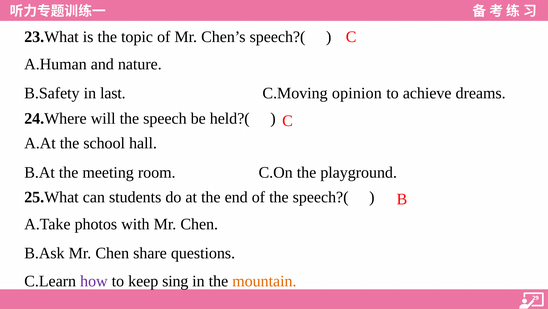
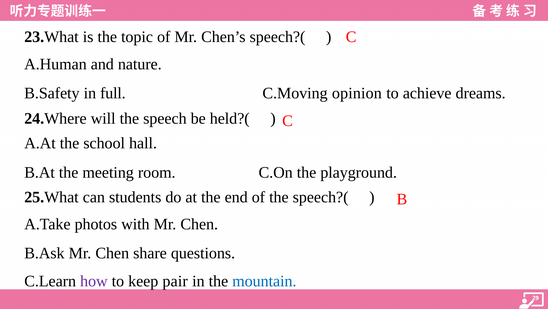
last: last -> full (113, 93)
sing: sing -> pair (175, 281)
mountain colour: orange -> blue (264, 281)
